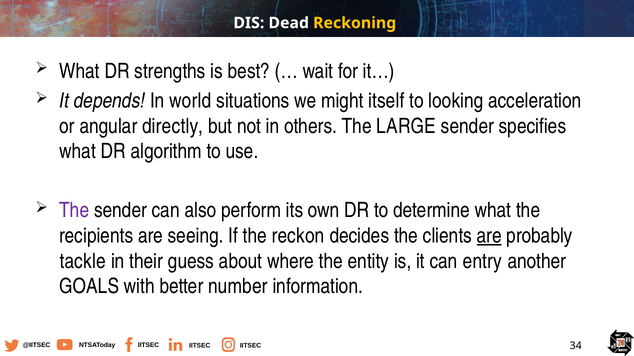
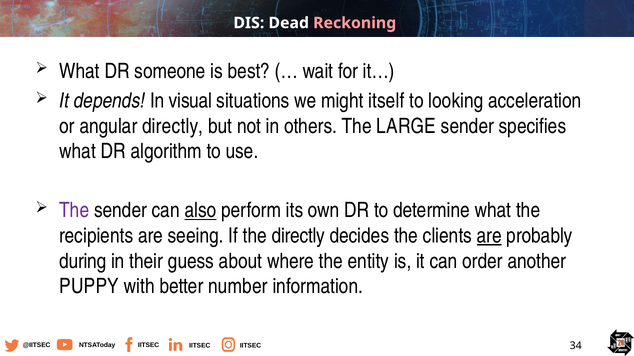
Reckoning colour: yellow -> pink (355, 23)
strengths: strengths -> someone (170, 71)
world: world -> visual (191, 101)
also underline: none -> present (200, 211)
the reckon: reckon -> directly (298, 236)
tackle: tackle -> during (83, 262)
entry: entry -> order (483, 262)
GOALS: GOALS -> PUPPY (89, 287)
